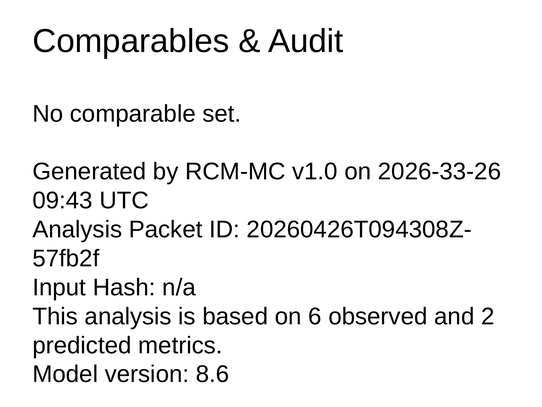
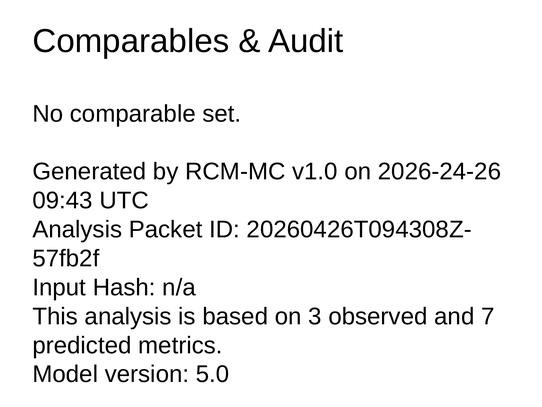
2026-33-26: 2026-33-26 -> 2026-24-26 (440, 171)
6: 6 -> 3 (315, 316)
2: 2 -> 7 (488, 316)
8.6: 8.6 -> 5.0 (213, 374)
